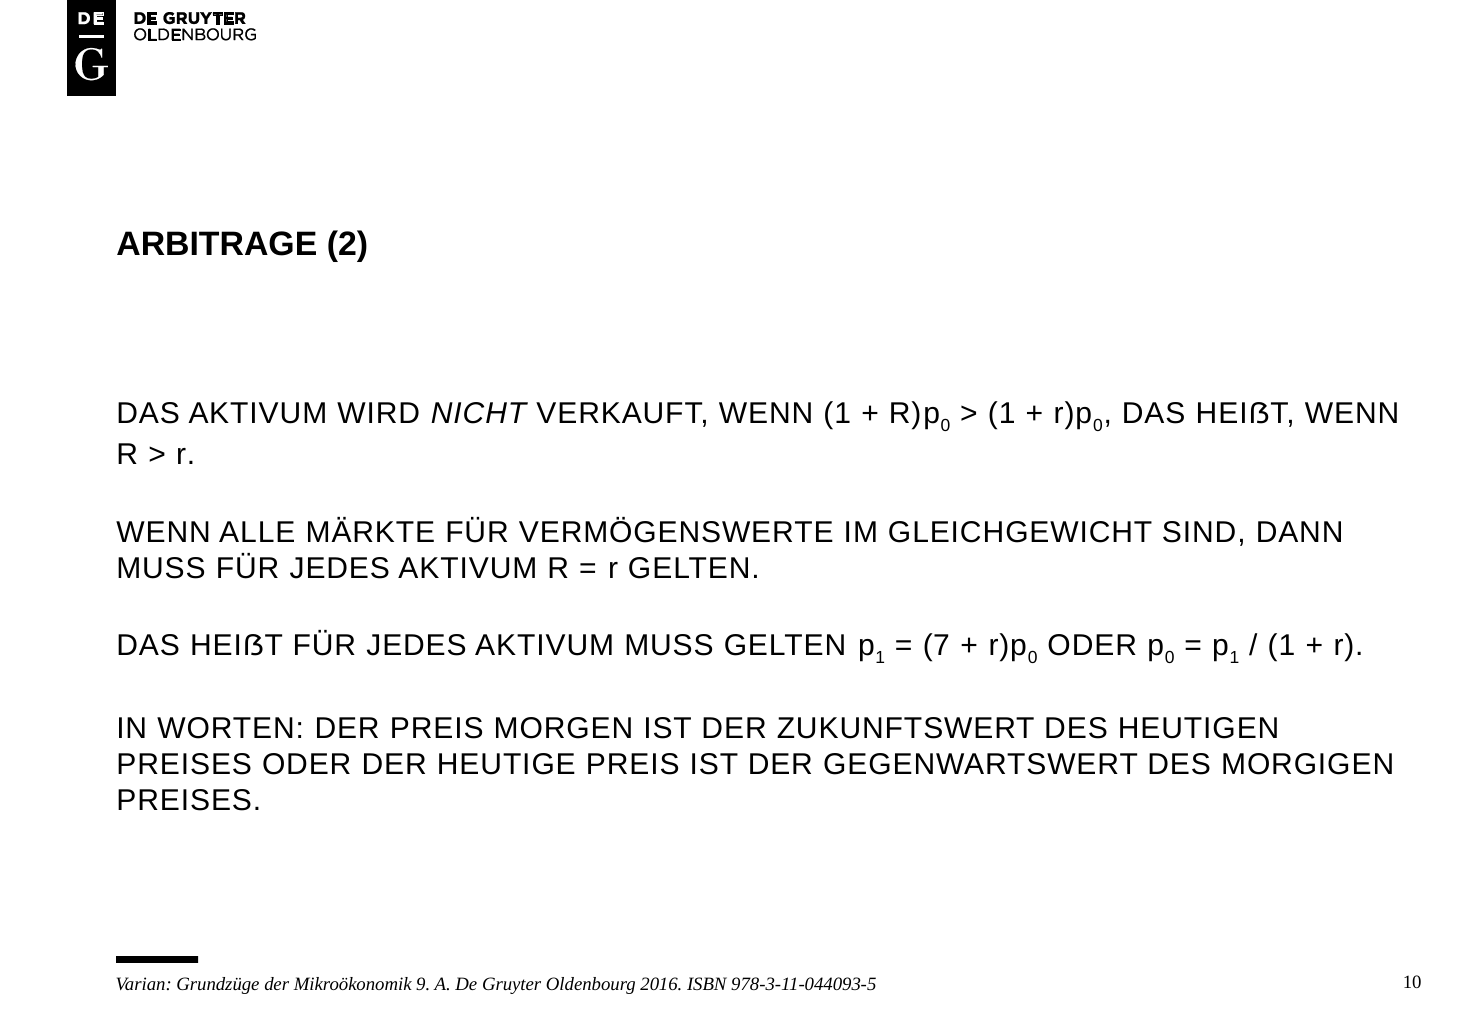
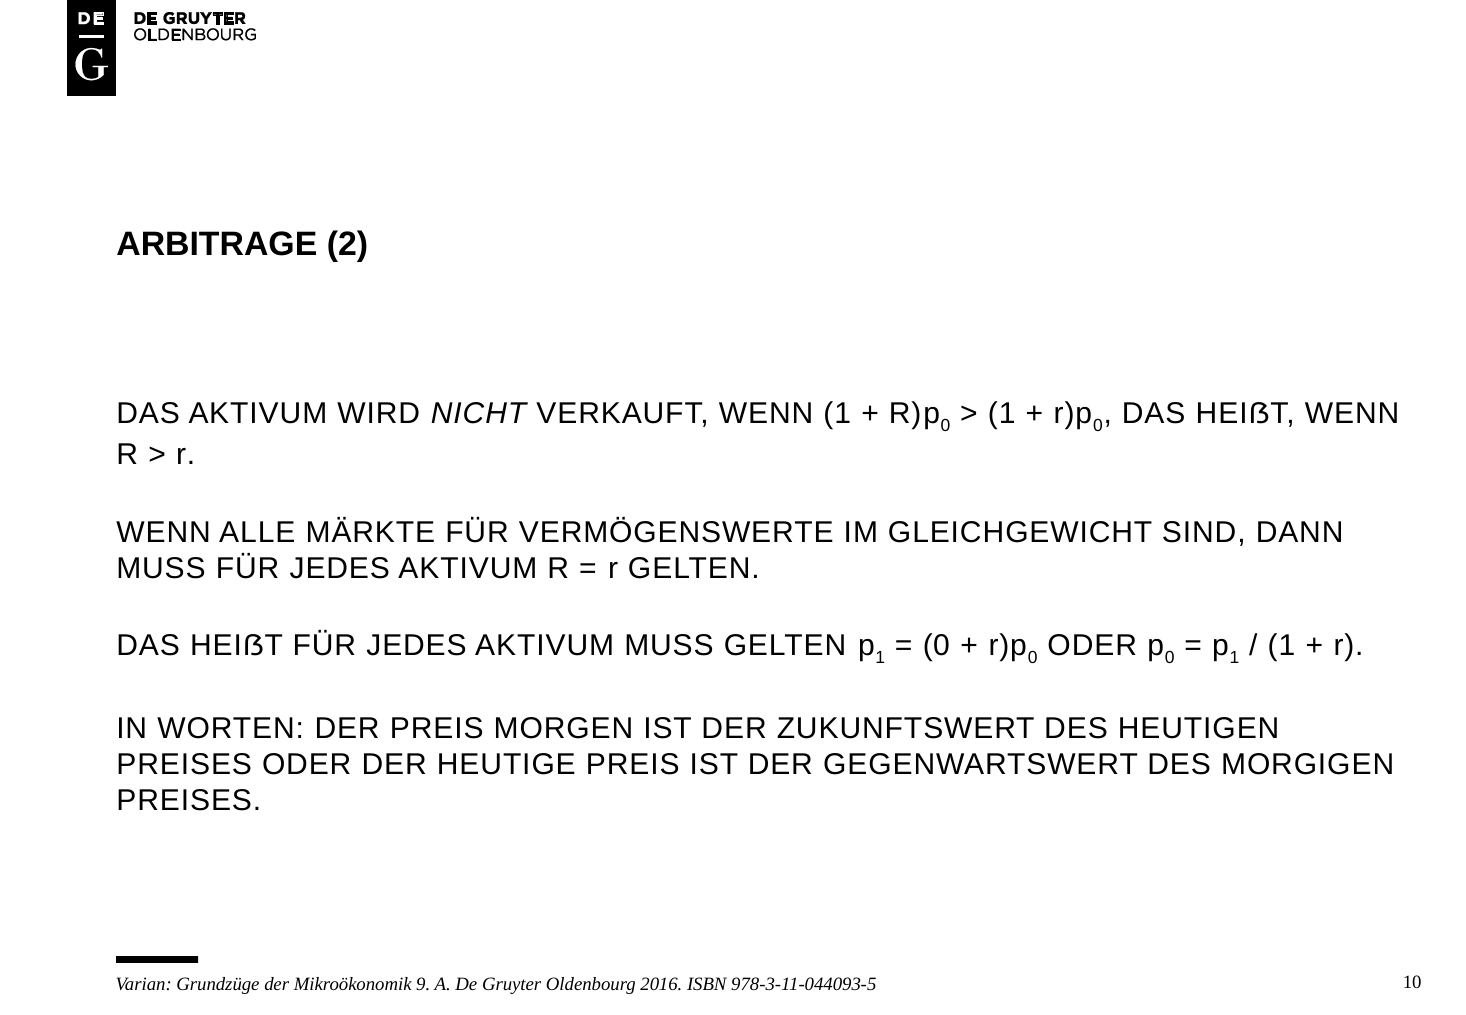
7: 7 -> 0 (936, 646)
